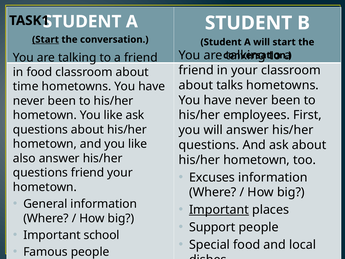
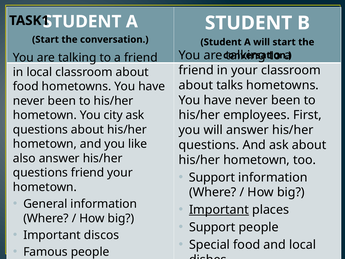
Start underline: present -> none (45, 39)
in food: food -> local (39, 72)
time: time -> food (26, 86)
hometown You like: like -> city (113, 115)
Excuses: Excuses -> Support (212, 177)
school: school -> discos (102, 235)
